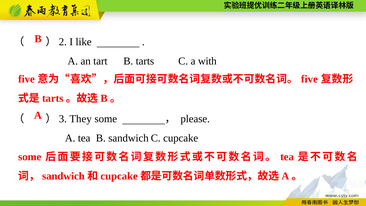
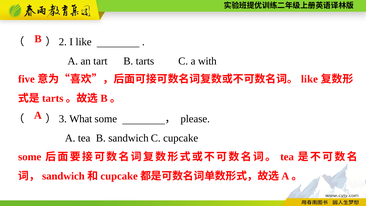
five: five -> like (309, 79)
They: They -> What (81, 119)
